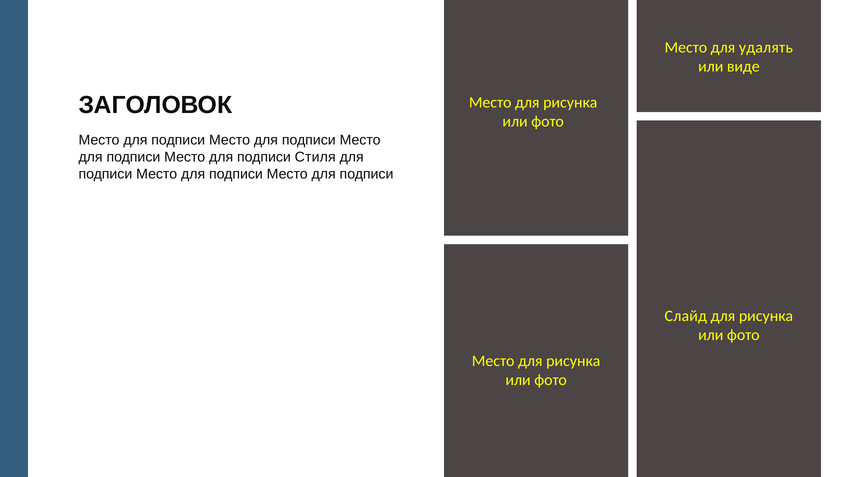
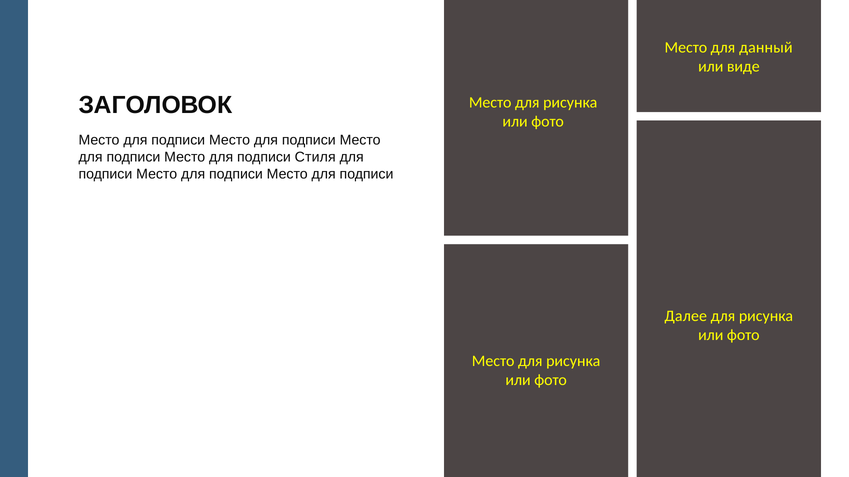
удалять: удалять -> данный (766, 47)
Слайд: Слайд -> Далее (686, 316)
